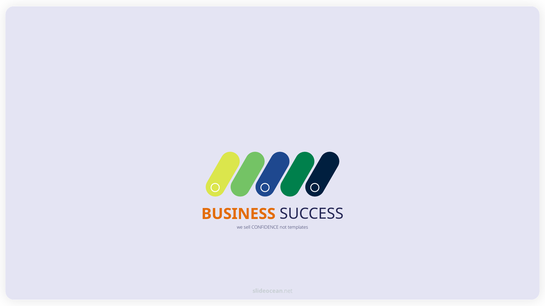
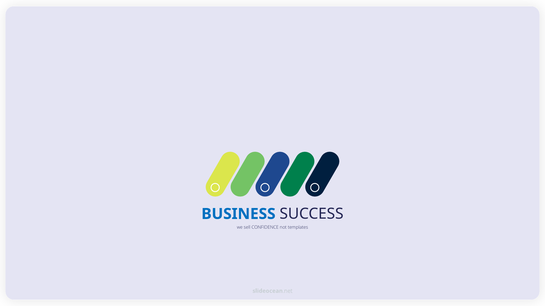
BUSINESS colour: orange -> blue (238, 214)
